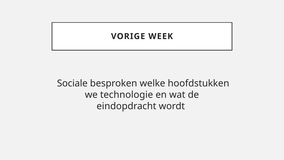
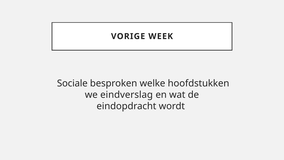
technologie: technologie -> eindverslag (127, 95)
